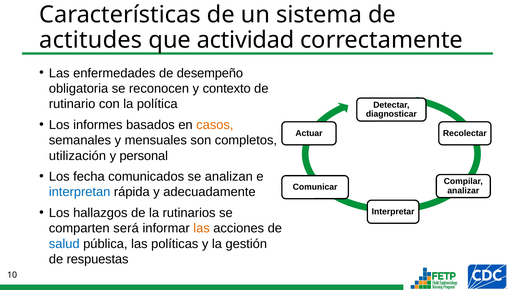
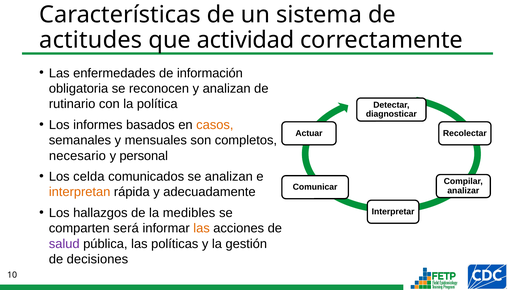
desempeño: desempeño -> información (210, 73)
y contexto: contexto -> analizan (227, 88)
utilización: utilización -> necesario (77, 156)
fecha: fecha -> celda (89, 176)
interpretan colour: blue -> orange (80, 192)
rutinarios: rutinarios -> medibles (189, 213)
salud colour: blue -> purple (64, 244)
respuestas: respuestas -> decisiones (97, 259)
